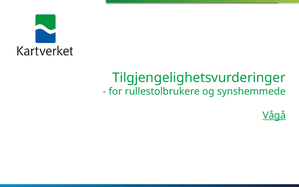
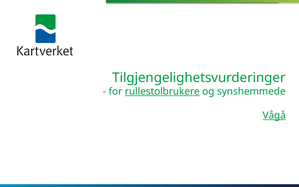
rullestolbrukere underline: none -> present (162, 91)
